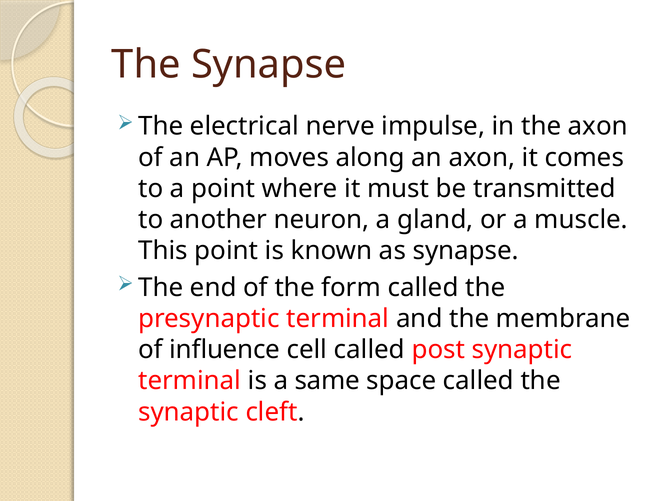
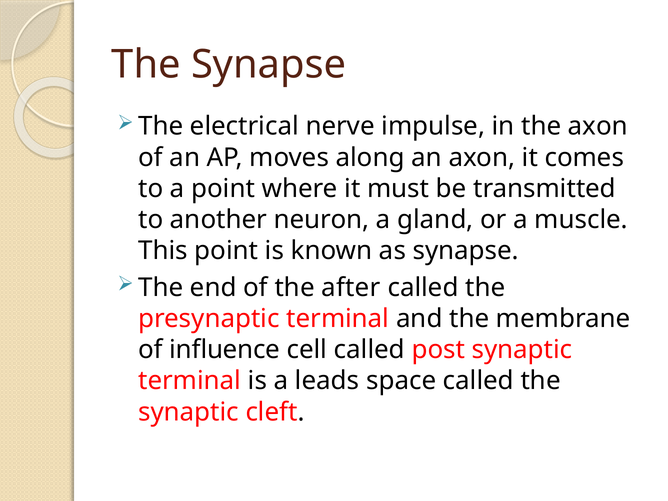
form: form -> after (351, 288)
same: same -> leads (327, 381)
